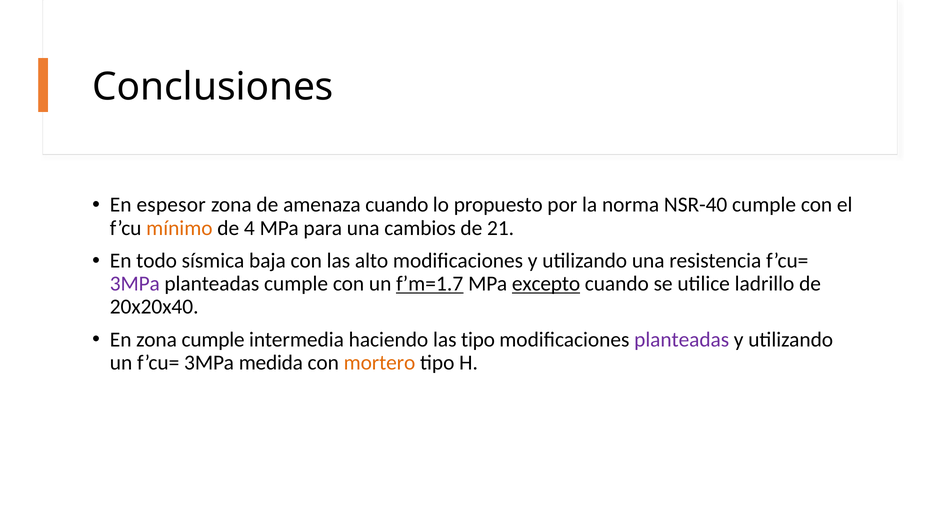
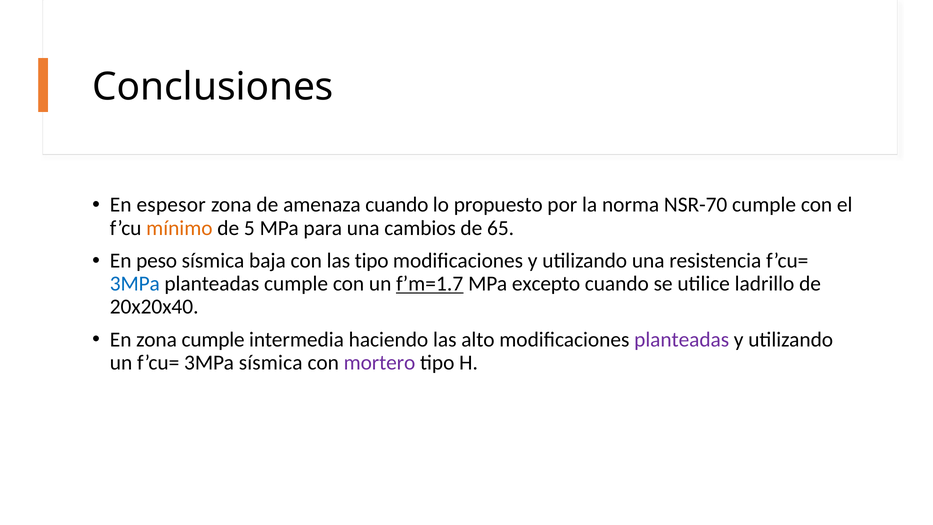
NSR-40: NSR-40 -> NSR-70 (696, 205)
4: 4 -> 5 (249, 228)
21: 21 -> 65 (501, 228)
todo: todo -> peso (157, 261)
las alto: alto -> tipo (372, 261)
3MPa colour: purple -> blue (135, 284)
excepto underline: present -> none (546, 284)
las tipo: tipo -> alto (478, 340)
3MPa medida: medida -> sísmica (271, 363)
mortero colour: orange -> purple (380, 363)
